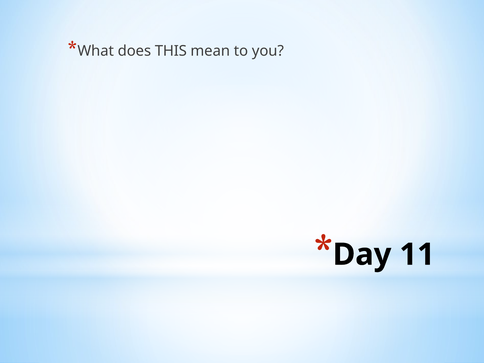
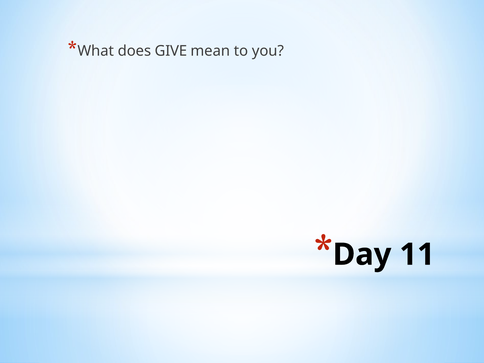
THIS: THIS -> GIVE (171, 51)
